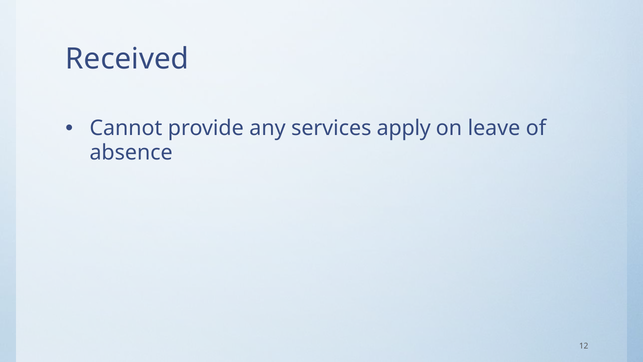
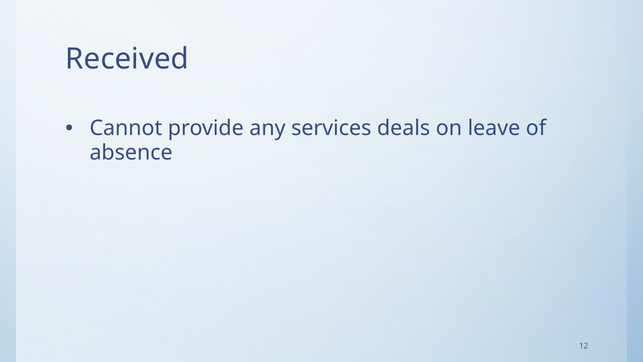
apply: apply -> deals (404, 128)
